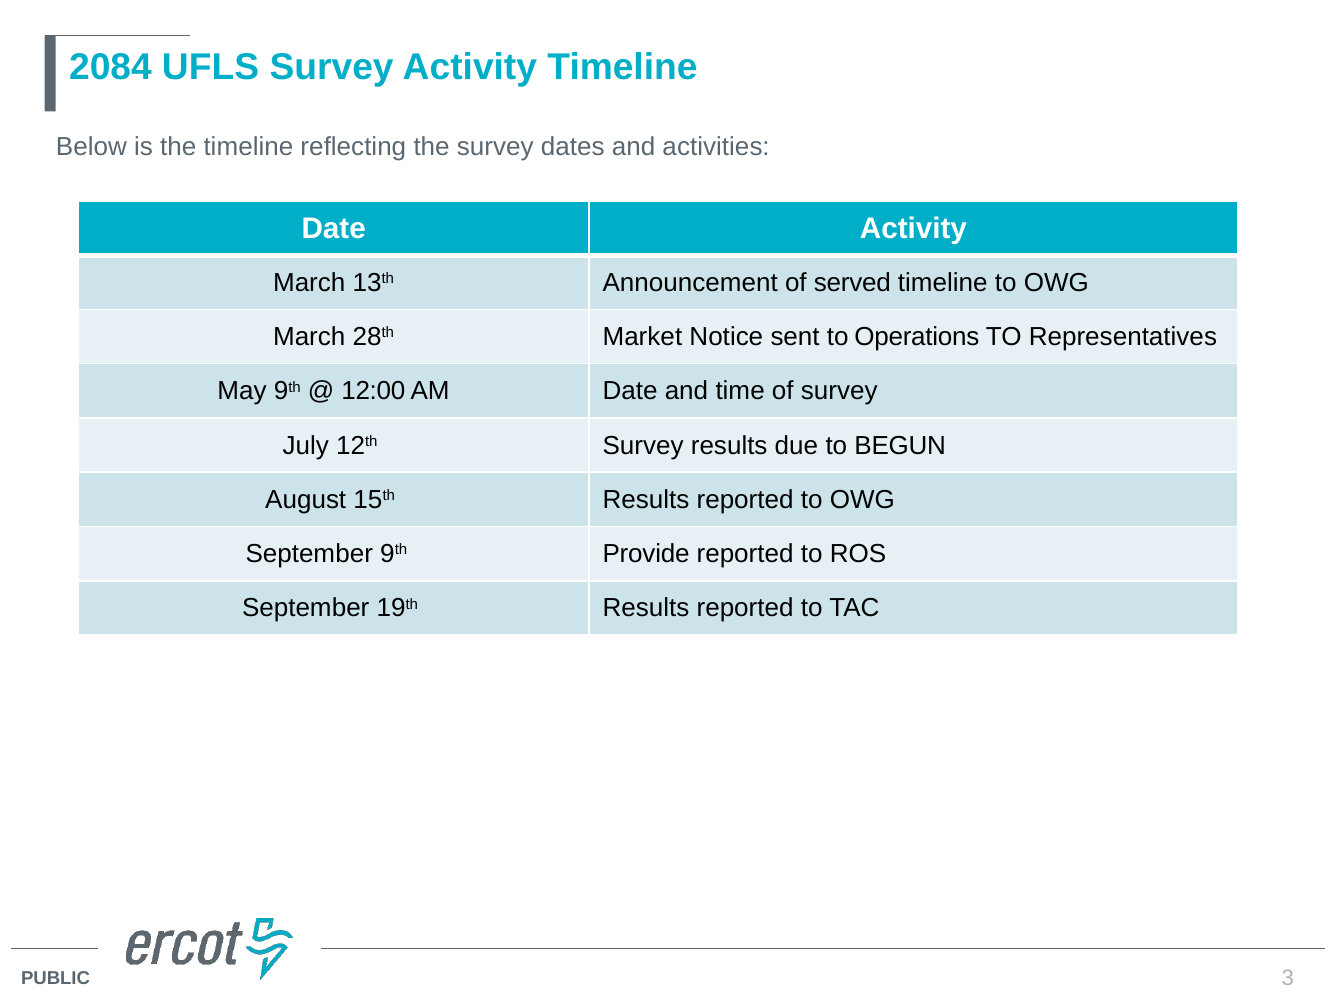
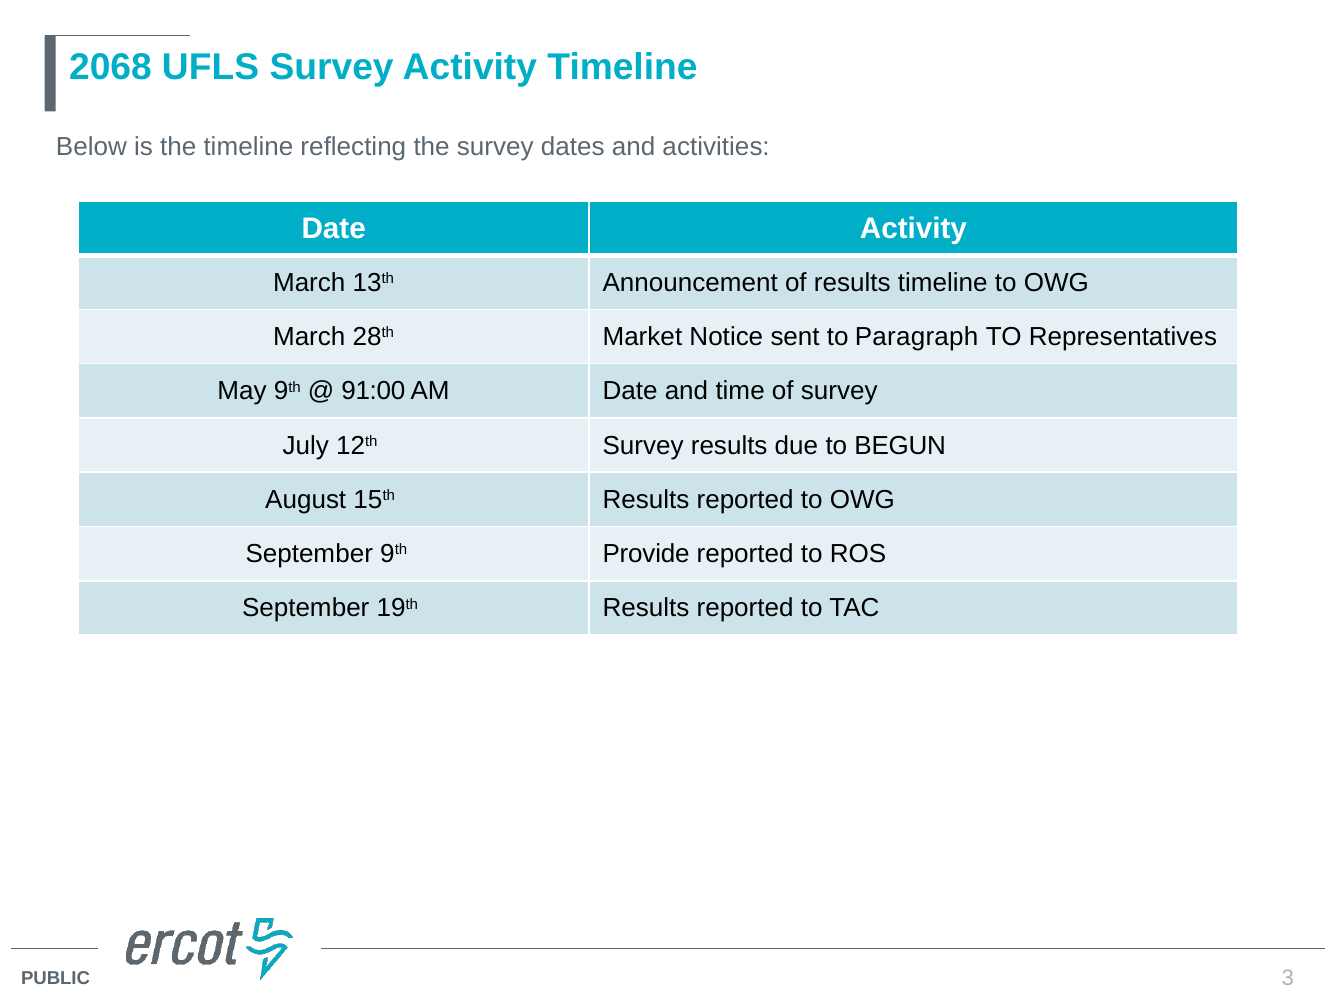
2084: 2084 -> 2068 (110, 67)
of served: served -> results (852, 283)
Operations: Operations -> Paragraph (917, 337)
12:00: 12:00 -> 91:00 (373, 391)
